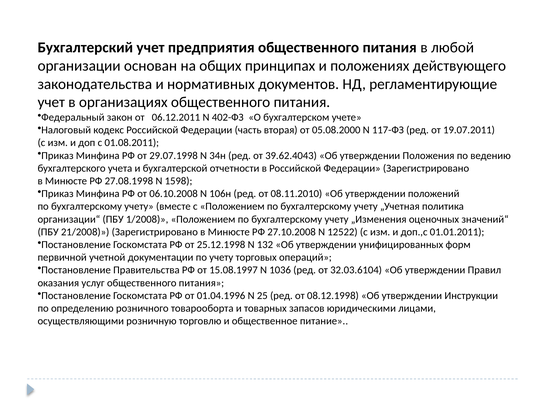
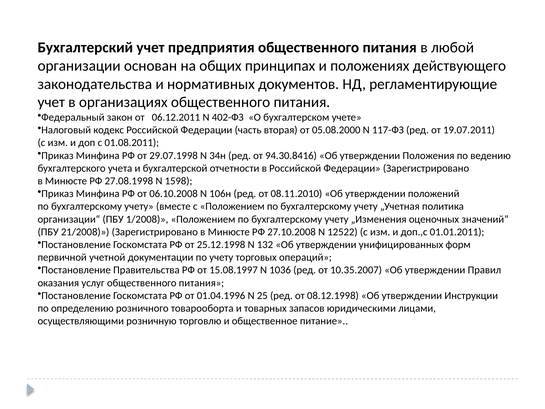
39.62.4043: 39.62.4043 -> 94.30.8416 (291, 155)
32.03.6104: 32.03.6104 -> 10.35.2007 (356, 270)
